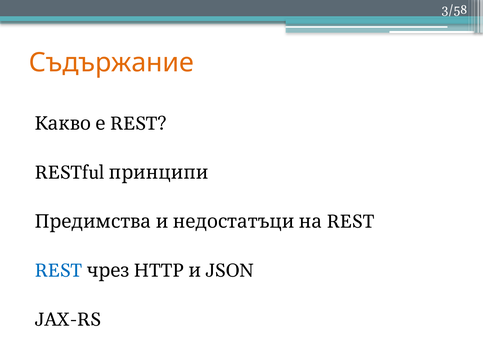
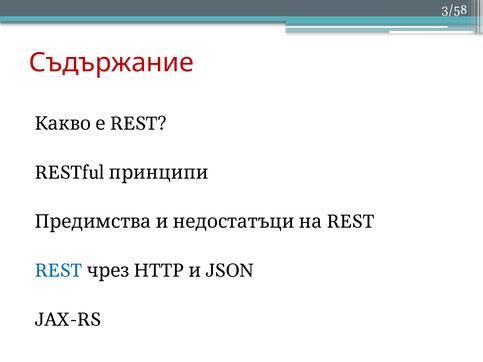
Съдържание colour: orange -> red (111, 63)
